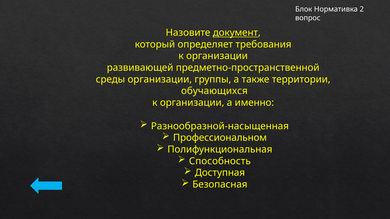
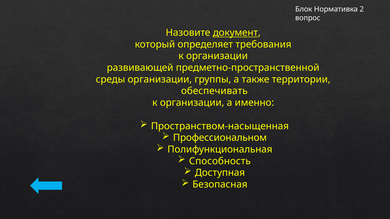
обучающихся: обучающихся -> обеспечивать (214, 91)
Разнообразной-насыщенная: Разнообразной-насыщенная -> Пространством-насыщенная (220, 126)
